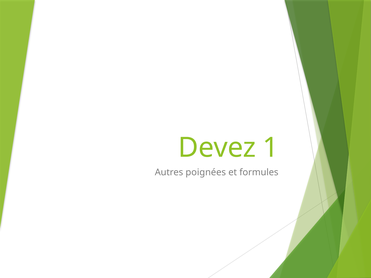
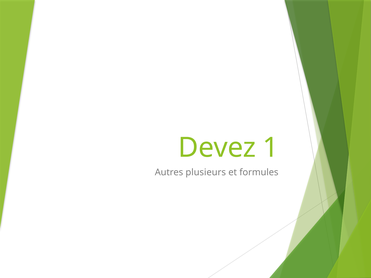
poignées: poignées -> plusieurs (206, 172)
